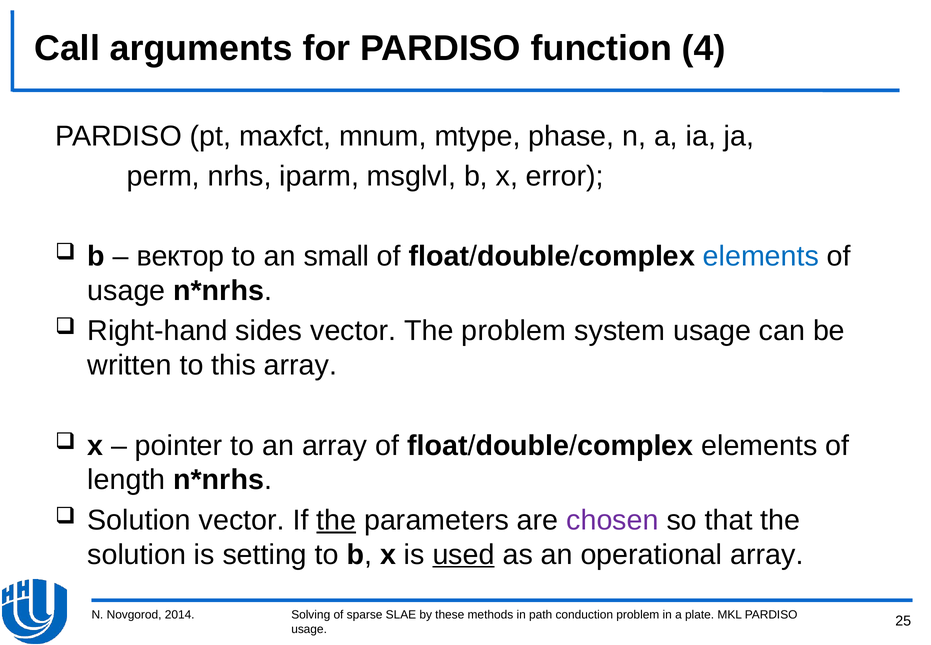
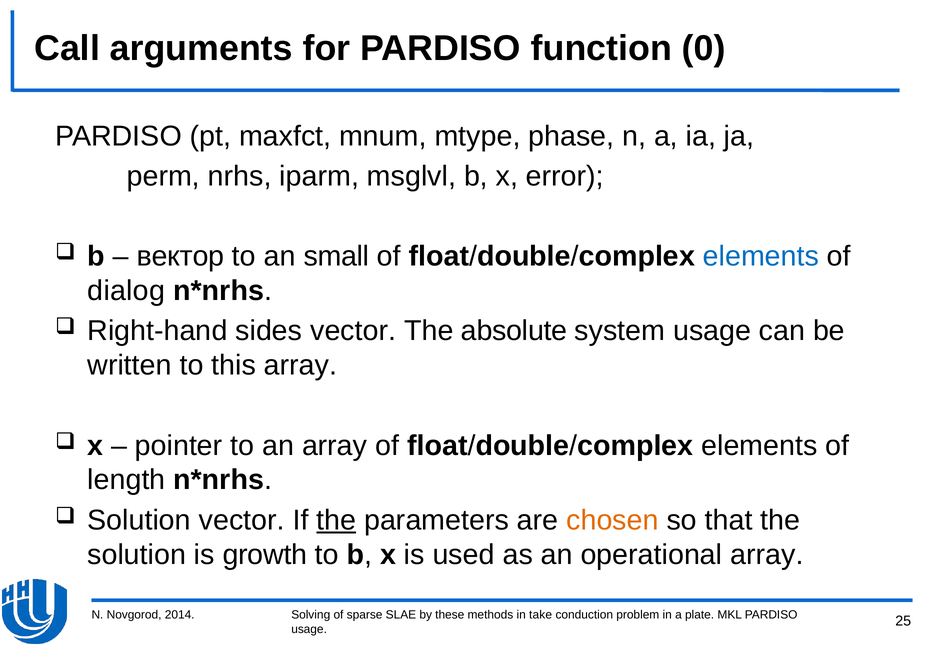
4: 4 -> 0 (704, 48)
usage: usage -> dialog (126, 291)
The problem: problem -> absolute (514, 331)
chosen colour: purple -> orange (612, 520)
setting: setting -> growth (265, 554)
used underline: present -> none (464, 554)
path: path -> take (541, 615)
